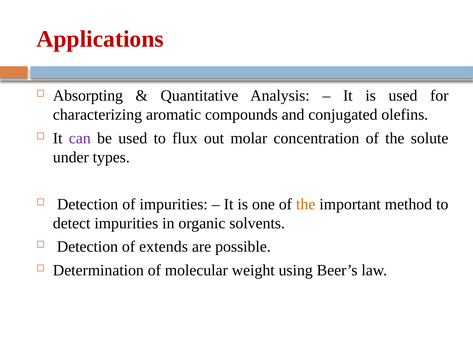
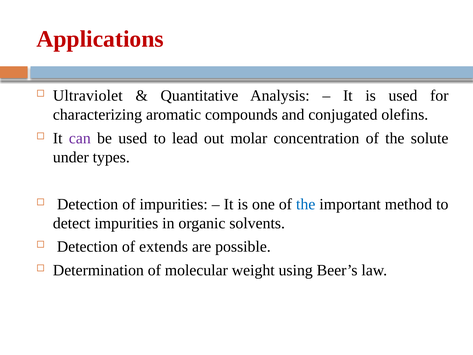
Absorpting: Absorpting -> Ultraviolet (88, 96)
flux: flux -> lead (185, 138)
the colour: orange -> blue (306, 204)
